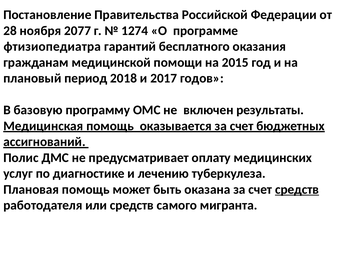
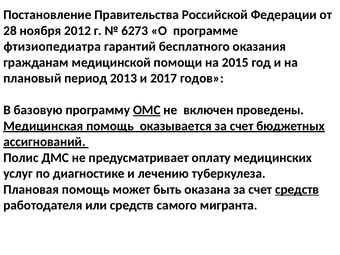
2077: 2077 -> 2012 (78, 31)
1274: 1274 -> 6273 (135, 31)
2018: 2018 -> 2013 (124, 78)
ОМС underline: none -> present (147, 110)
результаты: результаты -> проведены (270, 110)
